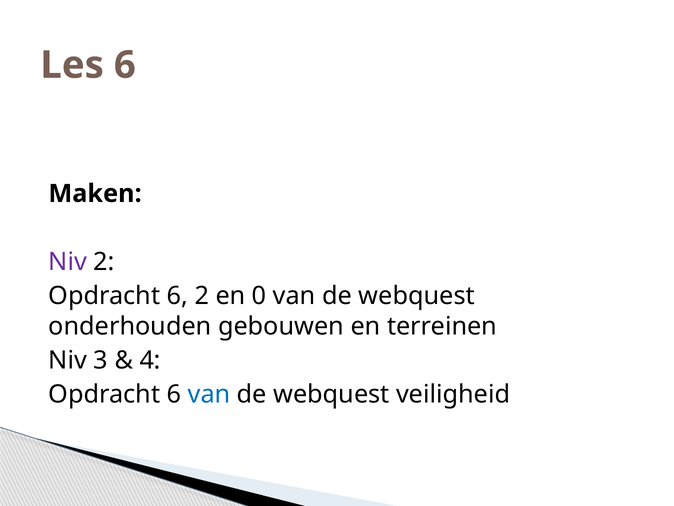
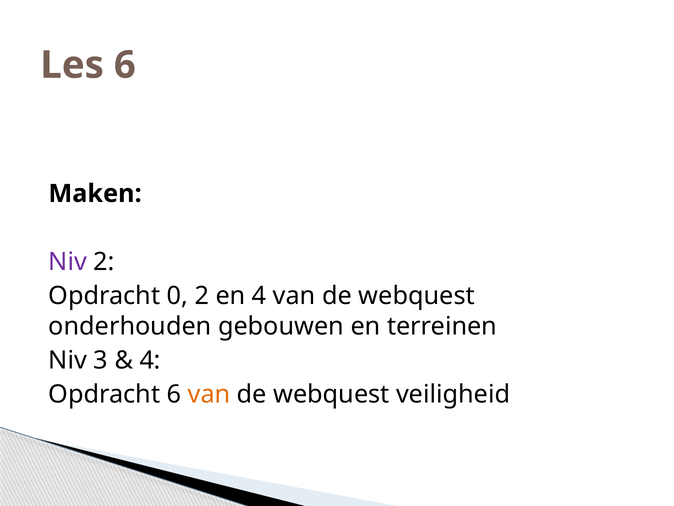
6: 6 -> 0 (177, 296)
en 0: 0 -> 4 (259, 296)
van colour: blue -> orange (209, 394)
